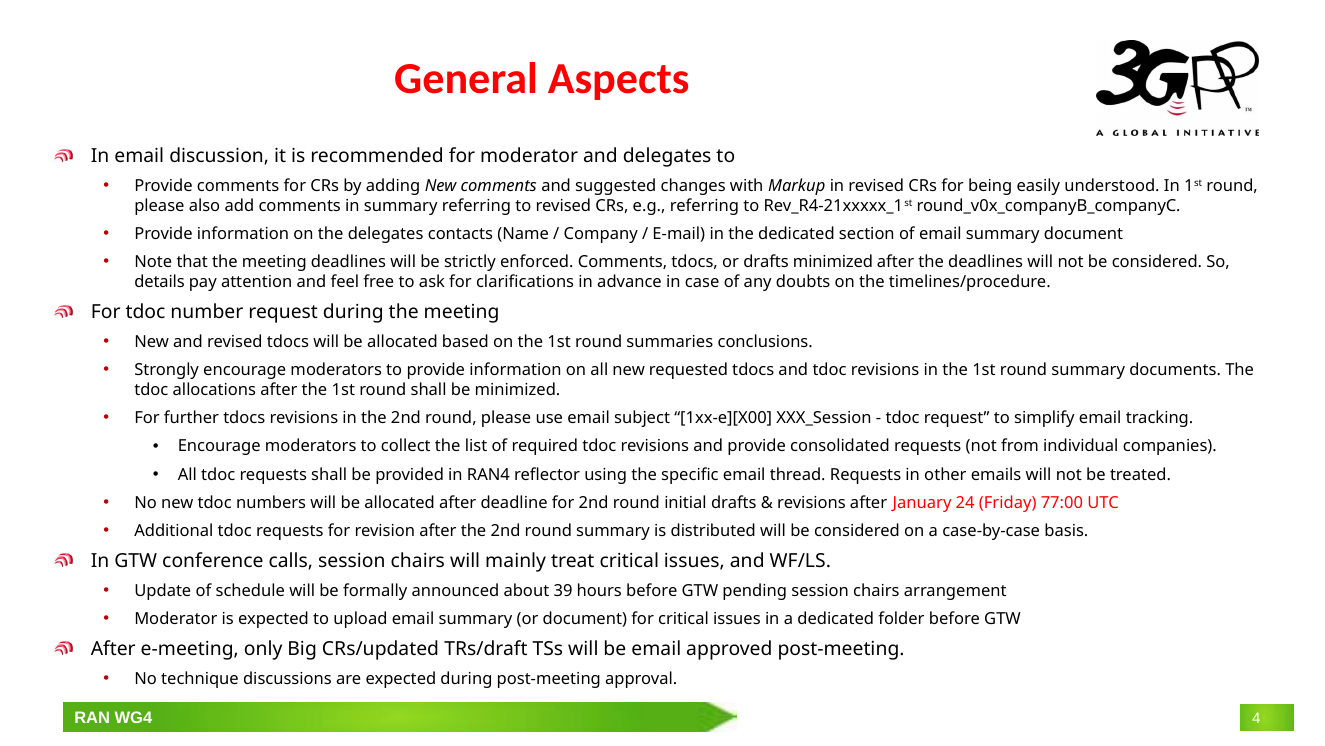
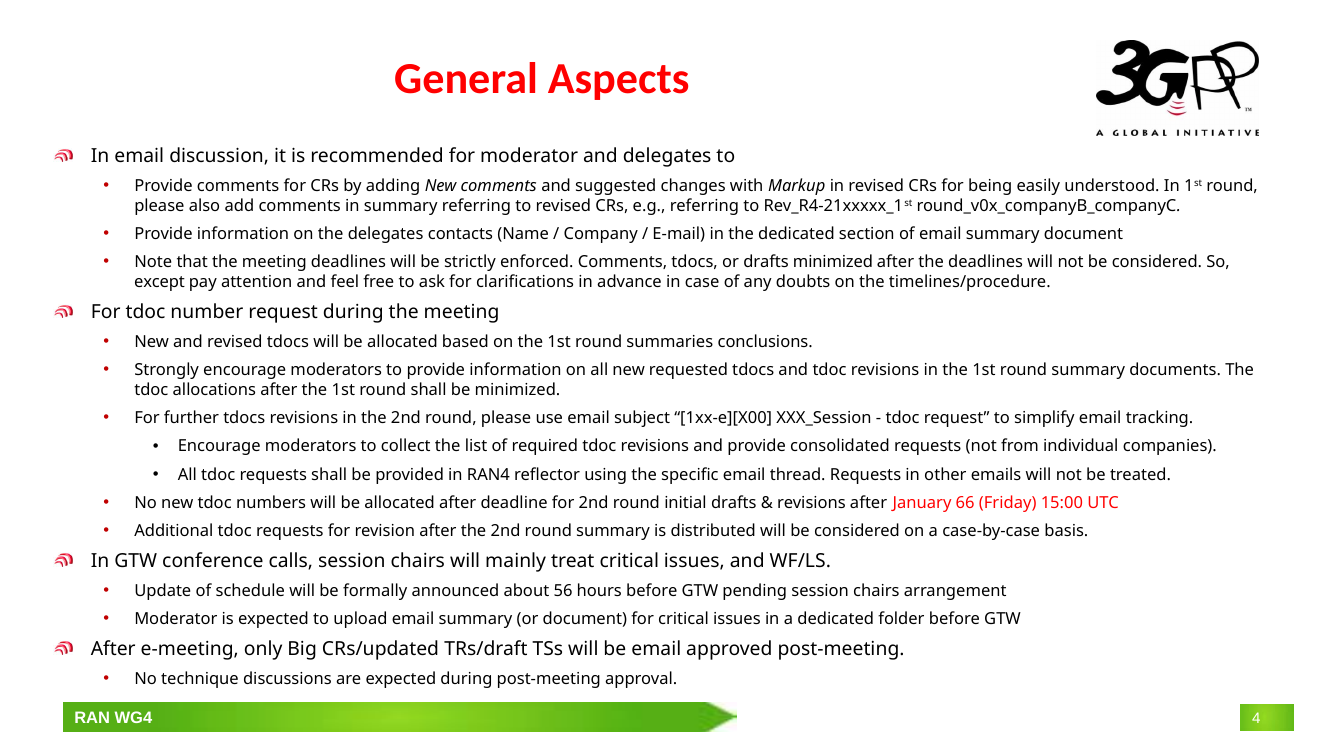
details: details -> except (160, 282)
24: 24 -> 66 (965, 502)
77:00: 77:00 -> 15:00 (1062, 502)
39: 39 -> 56 (563, 590)
